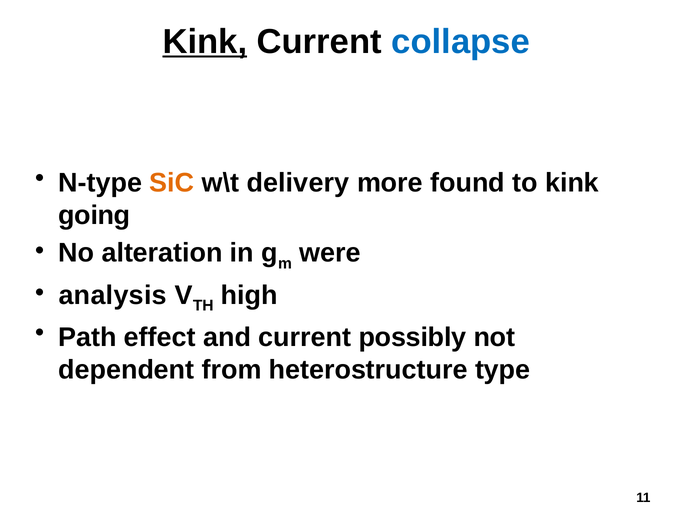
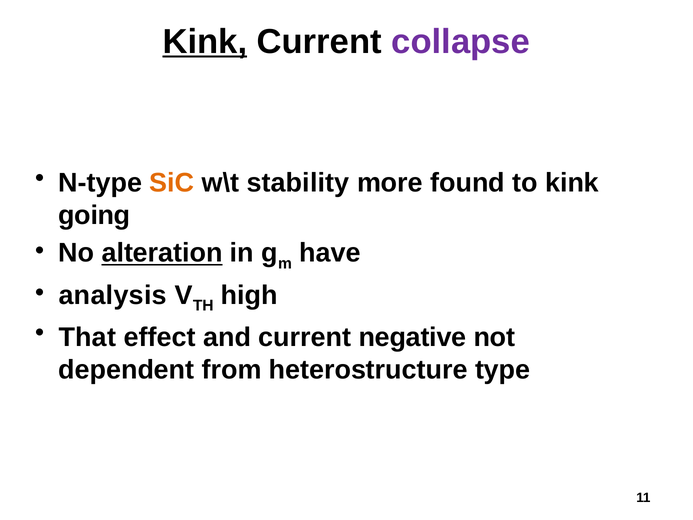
collapse colour: blue -> purple (461, 42)
delivery: delivery -> stability (298, 183)
alteration underline: none -> present (162, 253)
were: were -> have (330, 253)
Path: Path -> That (87, 337)
possibly: possibly -> negative (412, 337)
